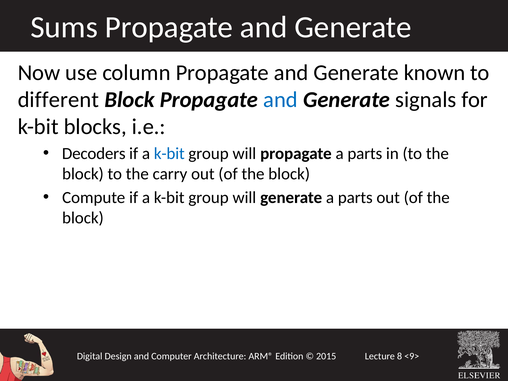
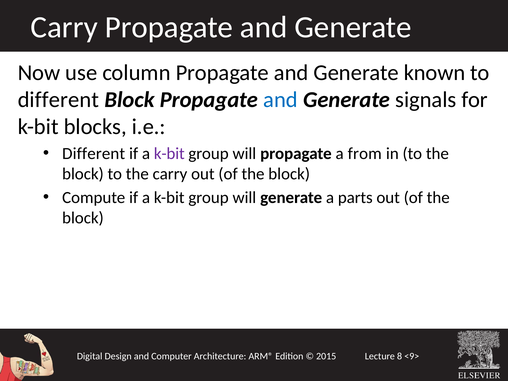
Sums: Sums -> Carry (64, 27)
Decoders: Decoders -> Different (94, 154)
k-bit colour: blue -> purple (169, 154)
propagate a parts: parts -> from (365, 154)
